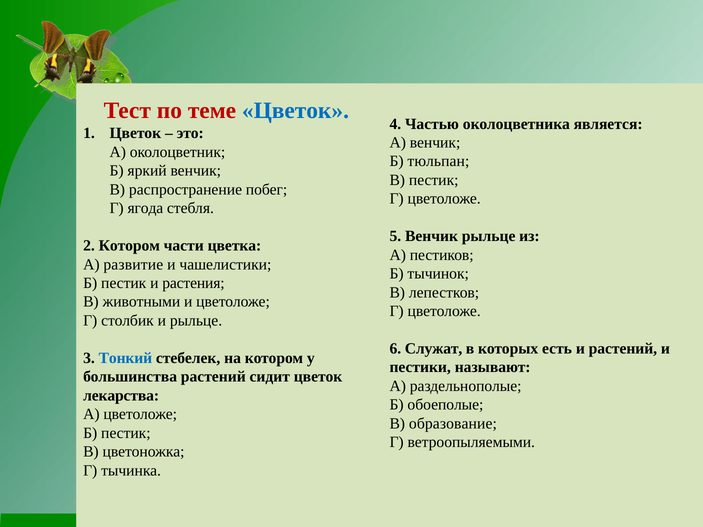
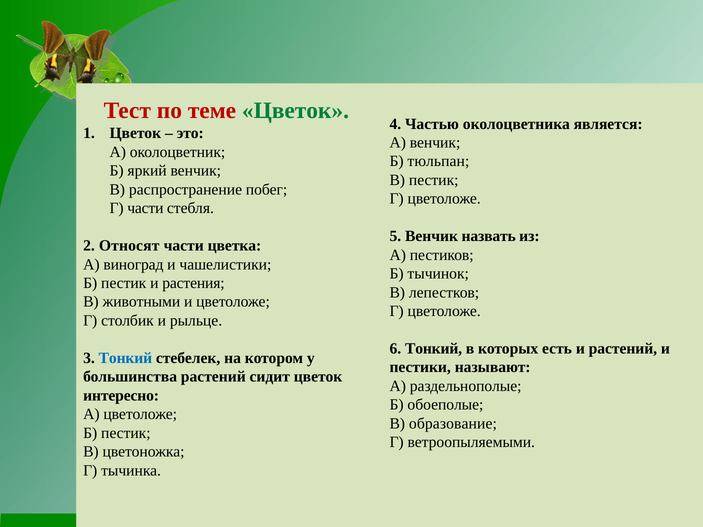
Цветок colour: blue -> green (295, 110)
Г ягода: ягода -> части (145, 208)
Венчик рыльце: рыльце -> назвать (489, 236)
2 Котором: Котором -> Относят (129, 246)
развитие: развитие -> виноград (133, 264)
6 Служат: Служат -> Тонкий (434, 349)
лекарства: лекарства -> интересно (121, 396)
